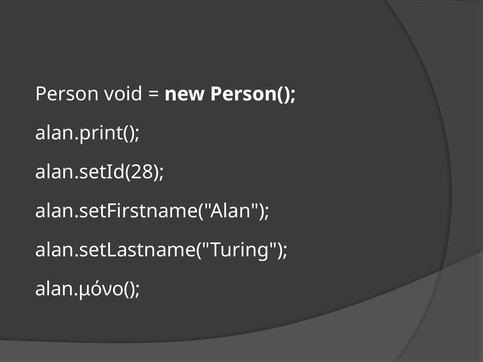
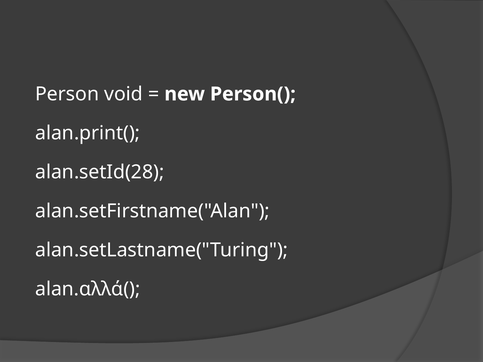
alan.μόνο(: alan.μόνο( -> alan.αλλά( (88, 289)
